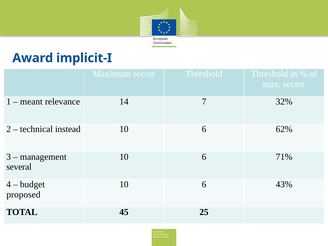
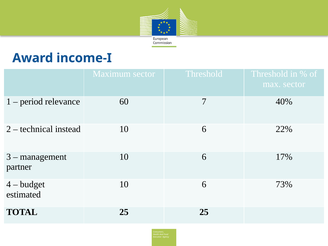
implicit-I: implicit-I -> income-I (84, 58)
meant: meant -> period (31, 102)
14: 14 -> 60 (124, 102)
32%: 32% -> 40% (284, 102)
62%: 62% -> 22% (284, 129)
71%: 71% -> 17% (284, 157)
several: several -> partner (19, 167)
43%: 43% -> 73% (284, 184)
proposed: proposed -> estimated (24, 195)
TOTAL 45: 45 -> 25 (124, 212)
